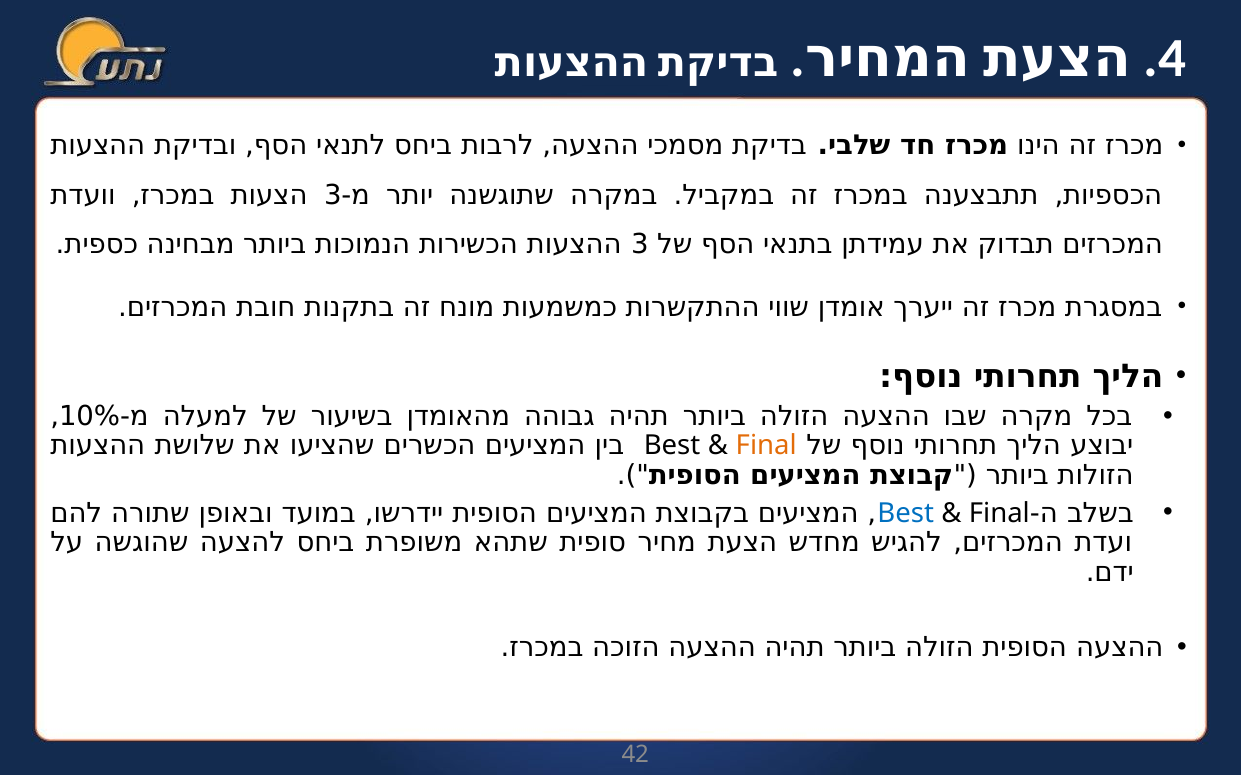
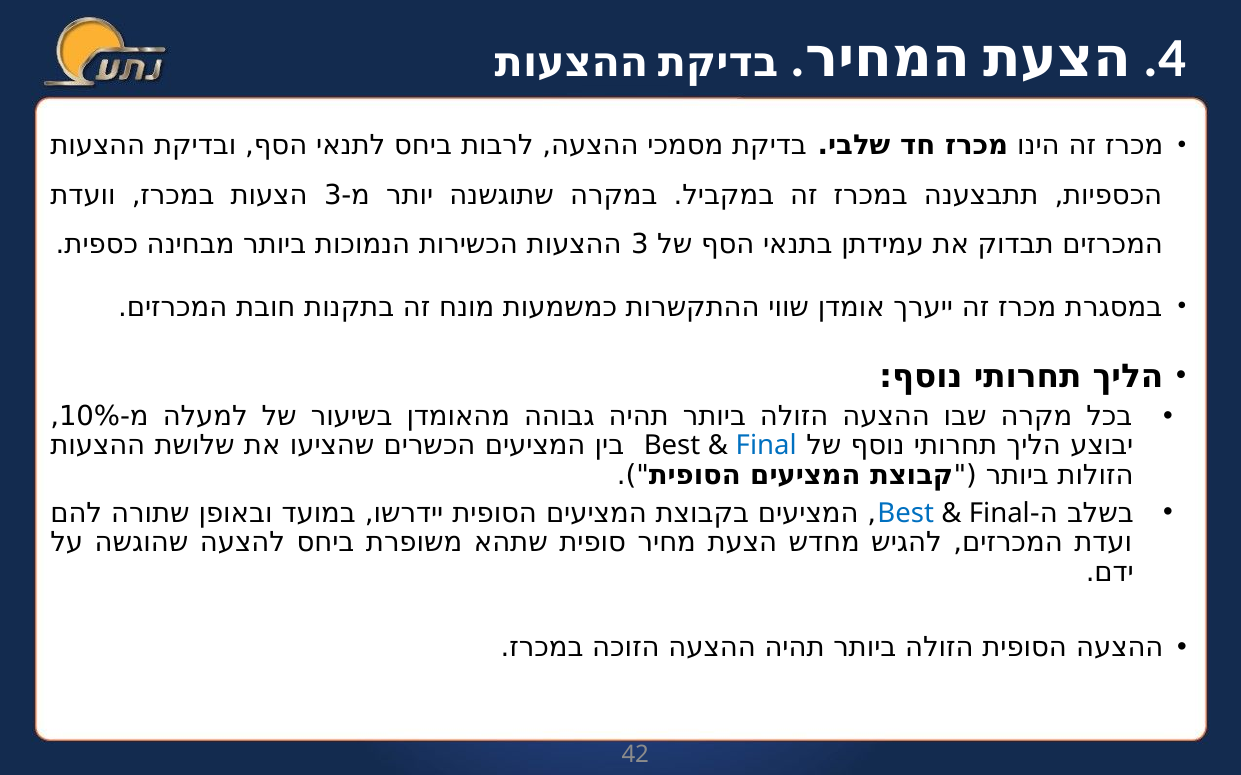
Final colour: orange -> blue (766, 446)
